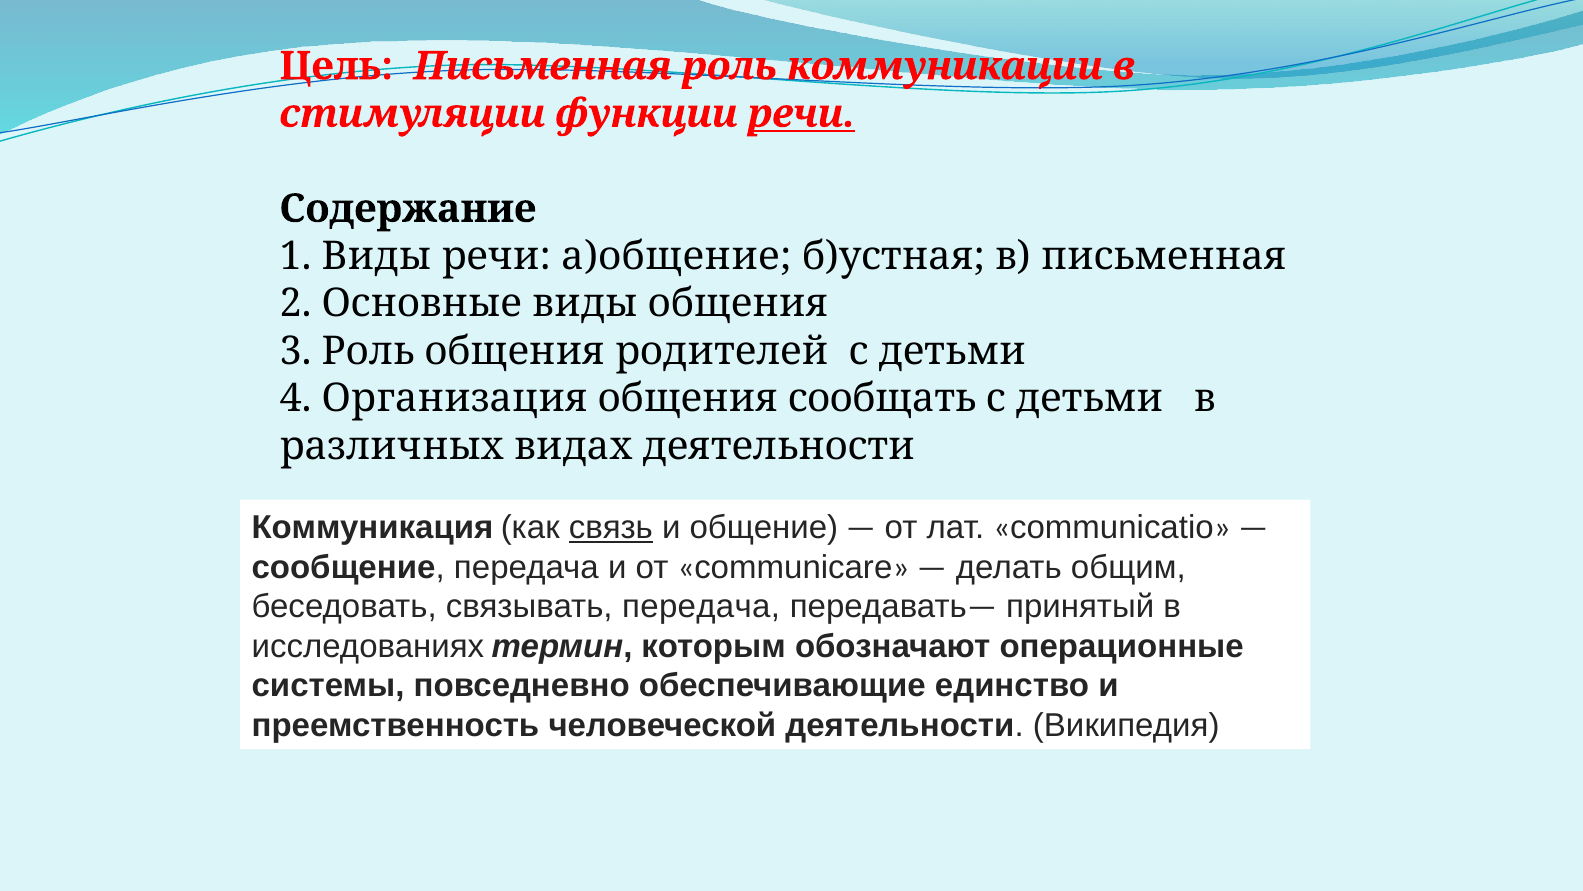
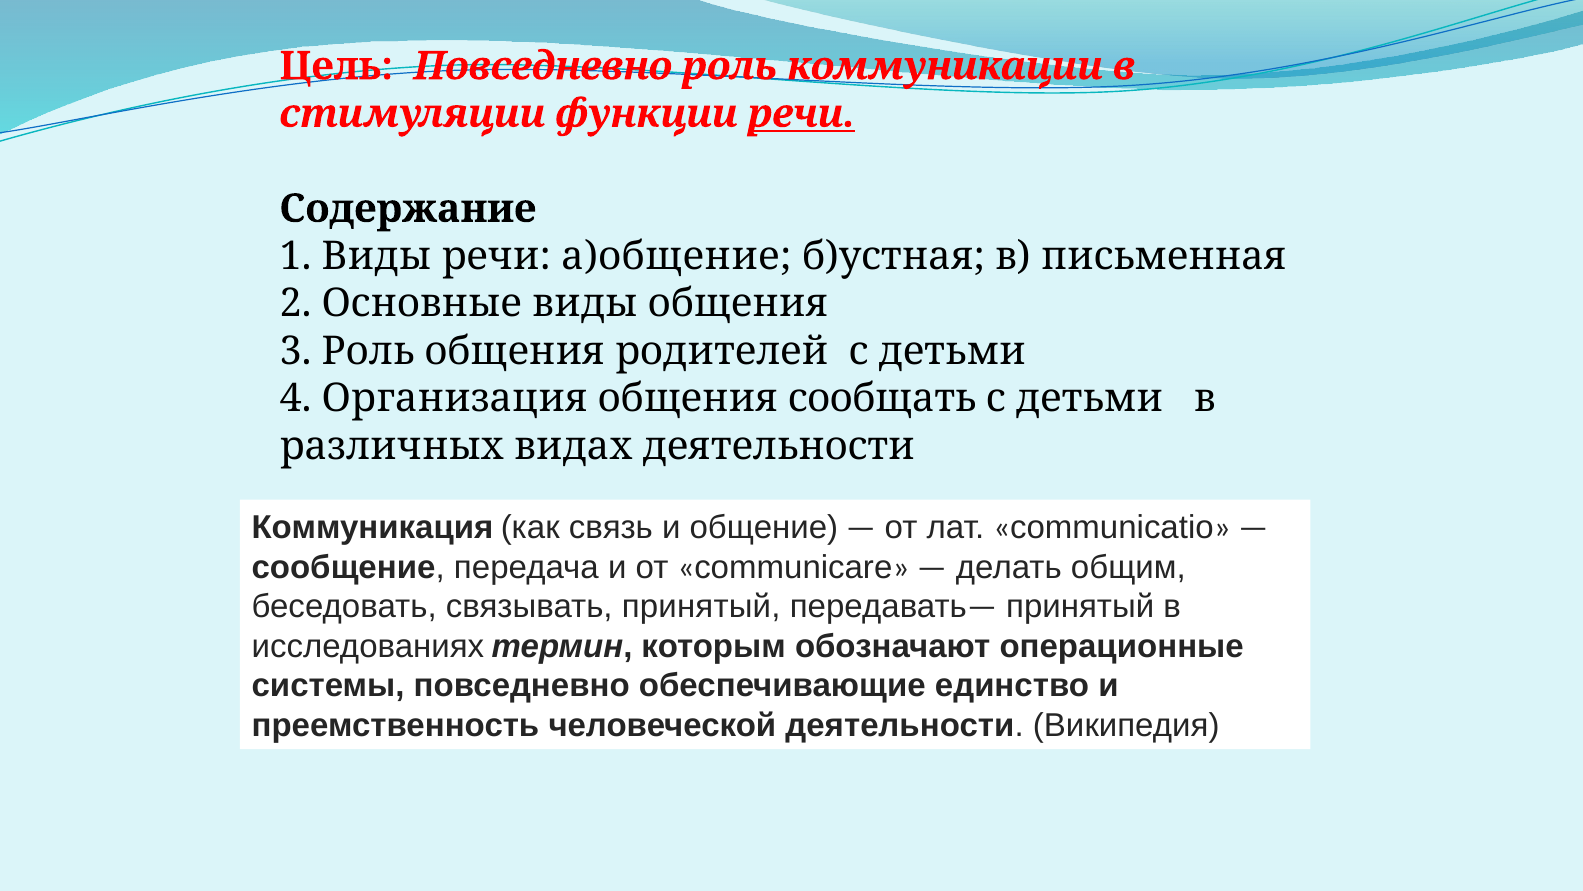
Цель Письменная: Письменная -> Повседневно (543, 66)
связь underline: present -> none (611, 527)
связывать передача: передача -> принятый (701, 606)
